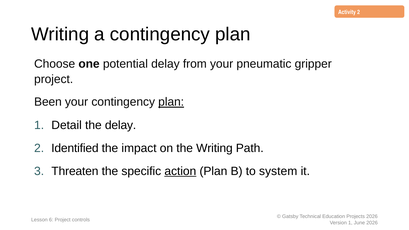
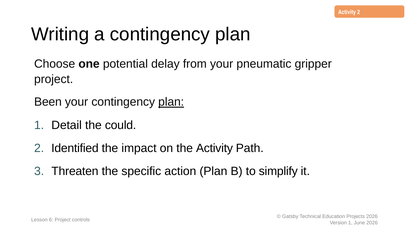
the delay: delay -> could (121, 125)
the Writing: Writing -> Activity (214, 148)
action underline: present -> none (180, 171)
system: system -> simplify (278, 171)
